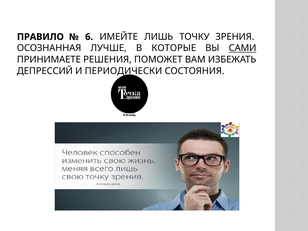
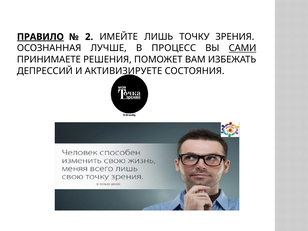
ПРАВИЛО underline: none -> present (40, 37)
6: 6 -> 2 (89, 37)
КОТОРЫЕ: КОТОРЫЕ -> ПРОЦЕСС (174, 48)
ПЕРИОДИЧЕСКИ: ПЕРИОДИЧЕСКИ -> АКТИВИЗИРУЕТЕ (123, 71)
